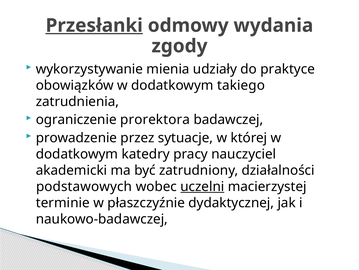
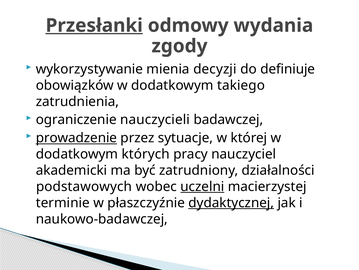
udziały: udziały -> decyzji (215, 69)
praktyce: praktyce -> definiuje (288, 69)
prorektora: prorektora -> nauczycieli (155, 119)
prowadzenie underline: none -> present (76, 138)
katedry: katedry -> których (146, 154)
dydaktycznej underline: none -> present (231, 202)
